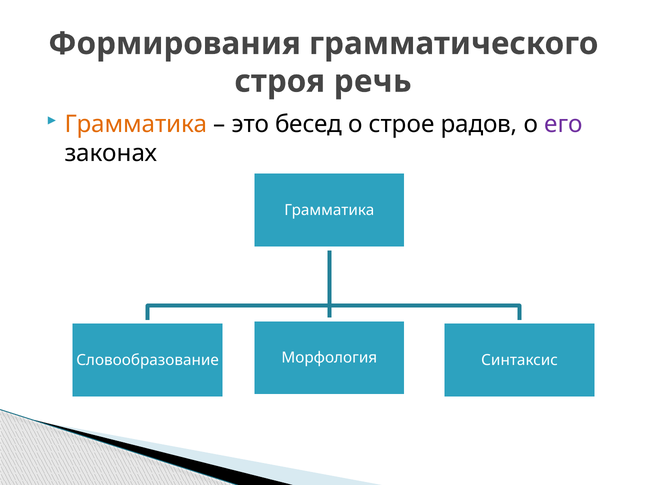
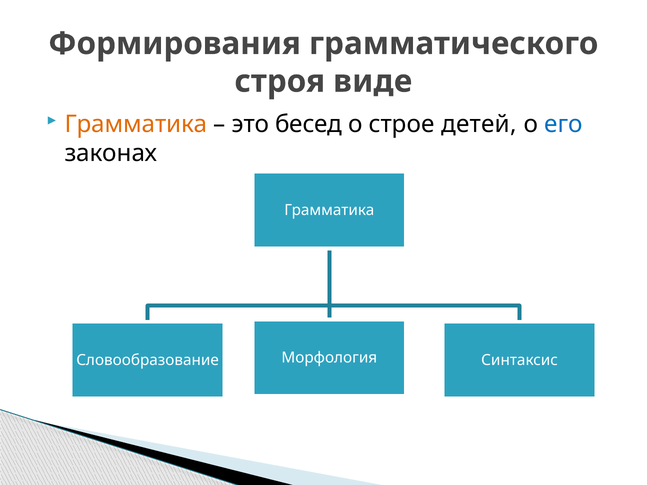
речь: речь -> виде (373, 81)
радов: радов -> детей (479, 124)
его colour: purple -> blue (563, 124)
